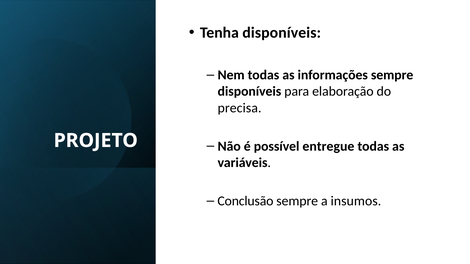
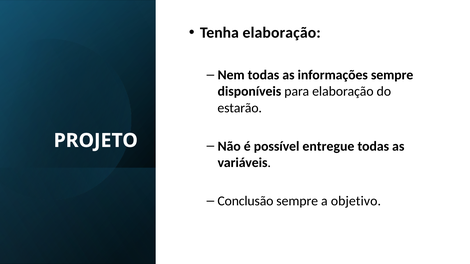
Tenha disponíveis: disponíveis -> elaboração (282, 33)
precisa: precisa -> estarão (240, 108)
insumos: insumos -> objetivo (356, 201)
